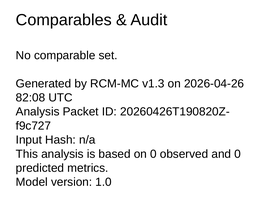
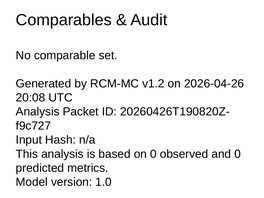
v1.3: v1.3 -> v1.2 (153, 84)
82:08: 82:08 -> 20:08 (30, 98)
